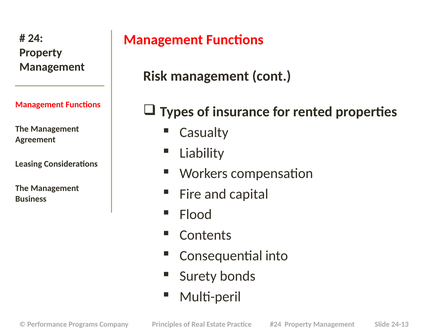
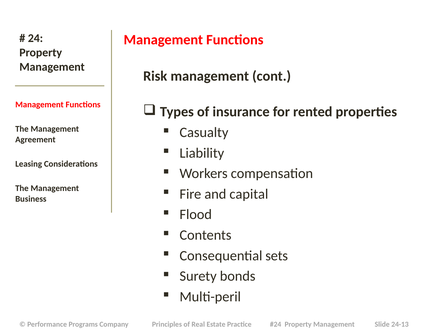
into: into -> sets (277, 255)
